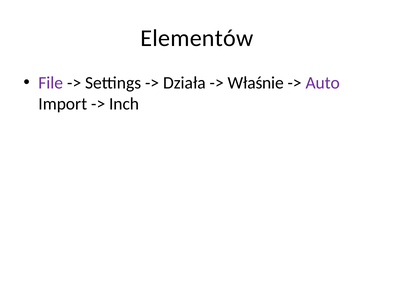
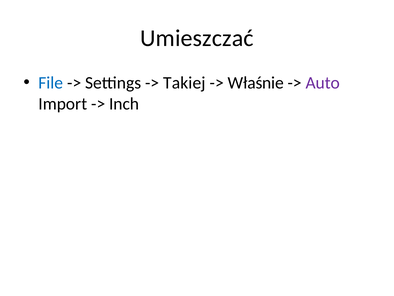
Elementów: Elementów -> Umieszczać (197, 38)
File colour: purple -> blue (51, 83)
Działa: Działa -> Takiej (184, 83)
